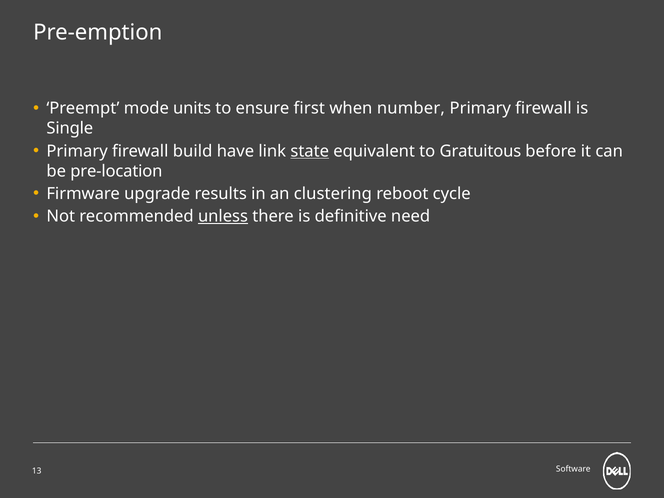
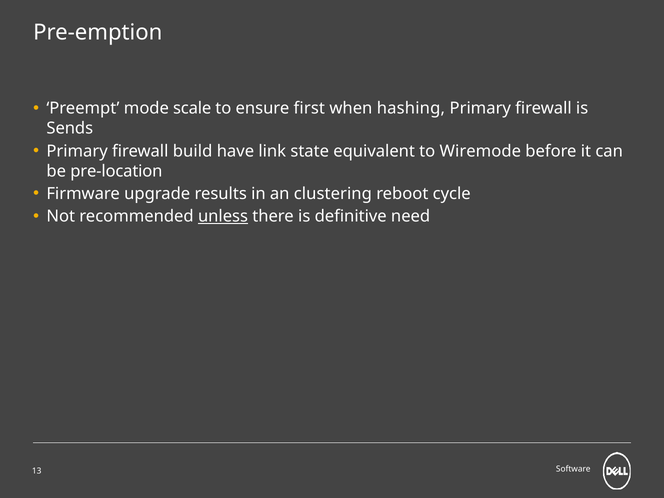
units: units -> scale (192, 109)
number: number -> hashing (411, 109)
Single: Single -> Sends (70, 128)
state underline: present -> none (310, 151)
Gratuitous: Gratuitous -> Wiremode (480, 151)
